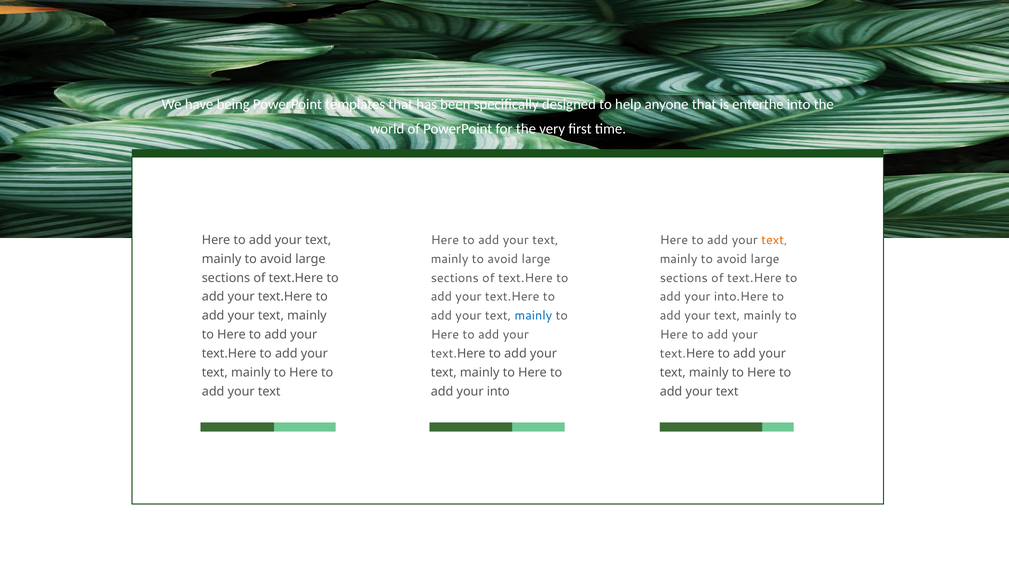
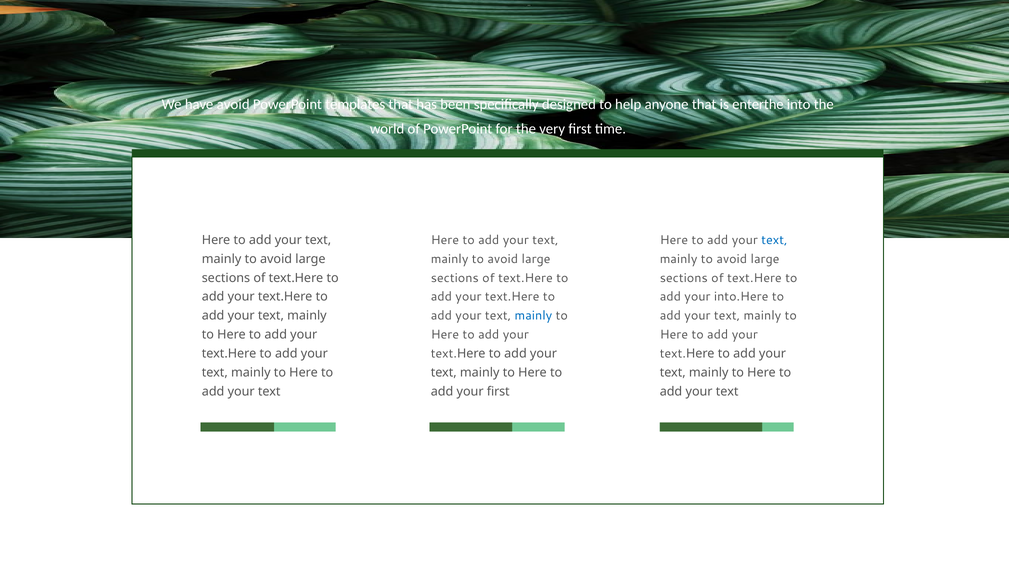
have being: being -> avoid (233, 105)
text colour: orange -> blue (774, 240)
your into: into -> first (498, 391)
